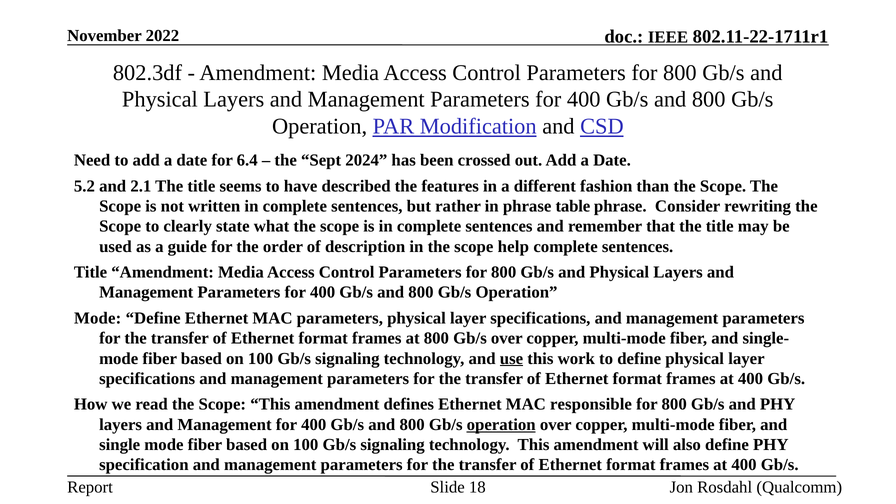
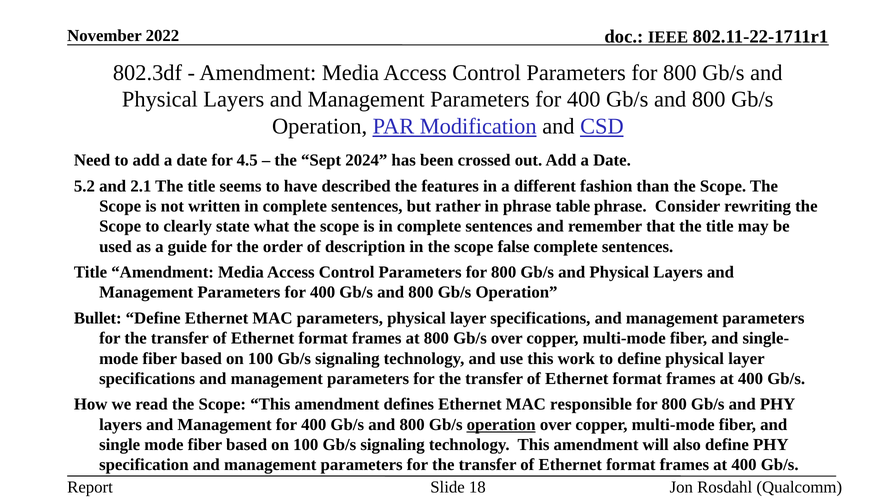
6.4: 6.4 -> 4.5 (247, 160)
help: help -> false (514, 246)
Mode: Mode -> Bullet (98, 318)
use underline: present -> none (512, 358)
